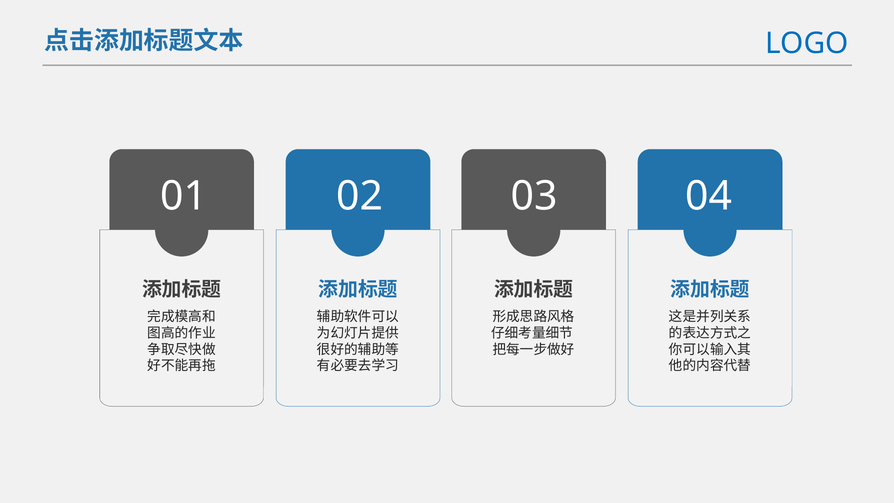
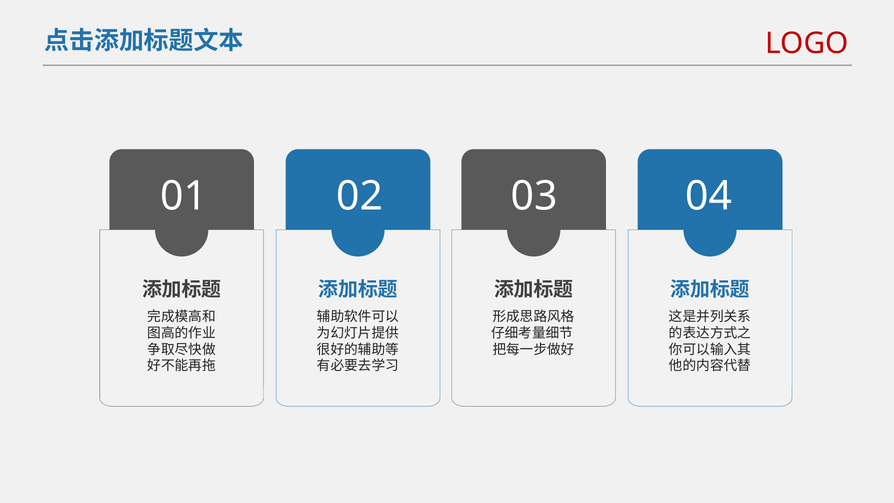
LOGO colour: blue -> red (807, 43)
